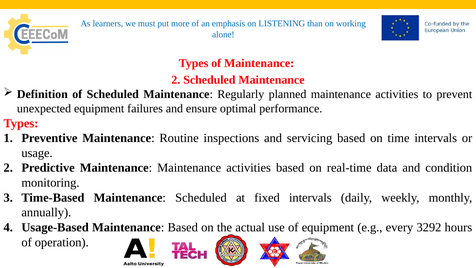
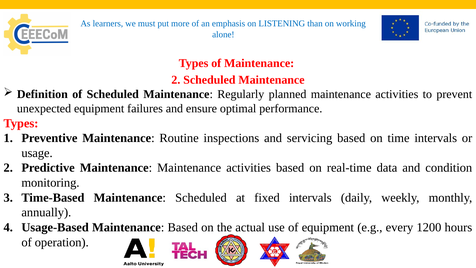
3292: 3292 -> 1200 (429, 227)
